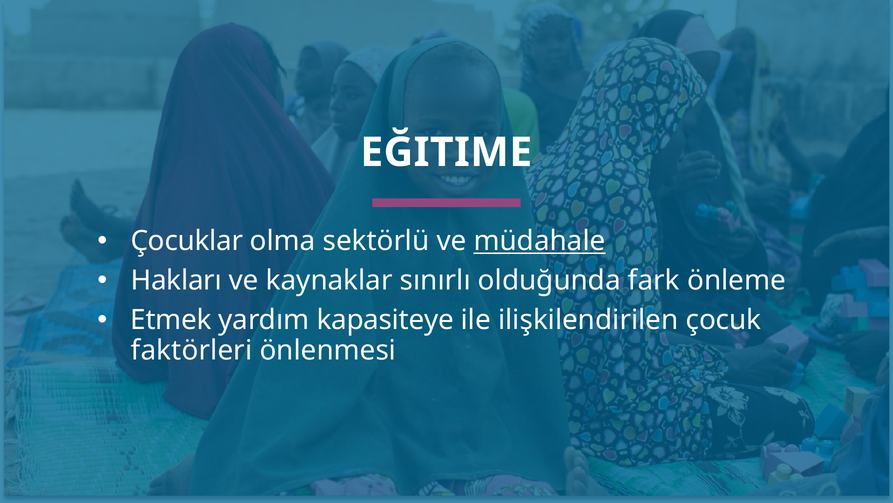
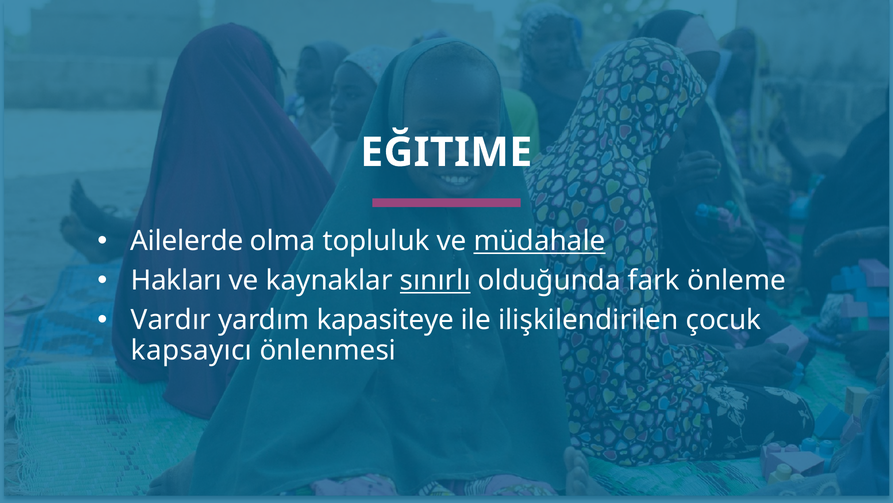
Çocuklar: Çocuklar -> Ailelerde (187, 241)
sektörlü: sektörlü -> topluluk (376, 241)
sınırlı underline: none -> present (435, 280)
Etmek: Etmek -> Vardır (171, 320)
faktörleri: faktörleri -> kapsayıcı (191, 350)
